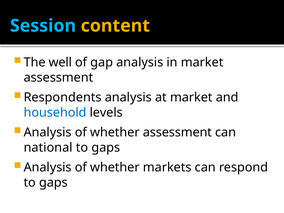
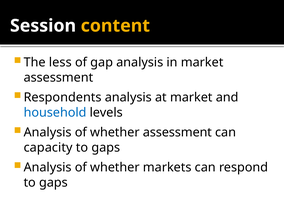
Session colour: light blue -> white (43, 26)
well: well -> less (60, 62)
national: national -> capacity (48, 148)
